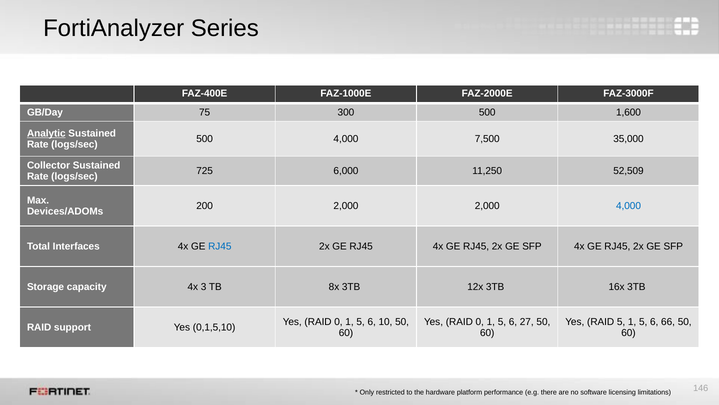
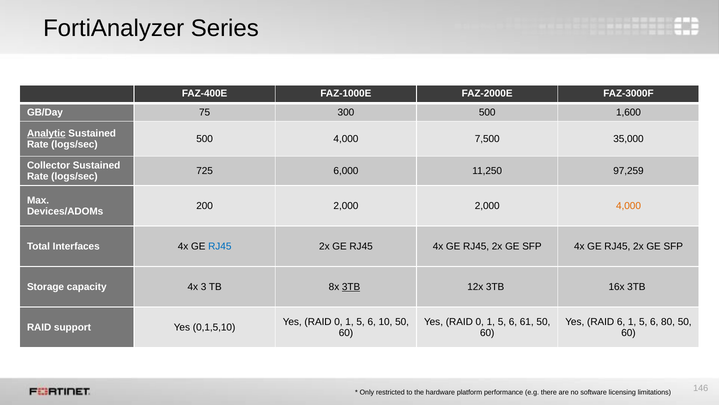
52,509: 52,509 -> 97,259 (628, 171)
4,000 colour: blue -> orange (628, 206)
3TB underline: none -> present (351, 287)
27: 27 -> 61 (527, 321)
RAID 5: 5 -> 6 (621, 321)
66: 66 -> 80 (668, 321)
